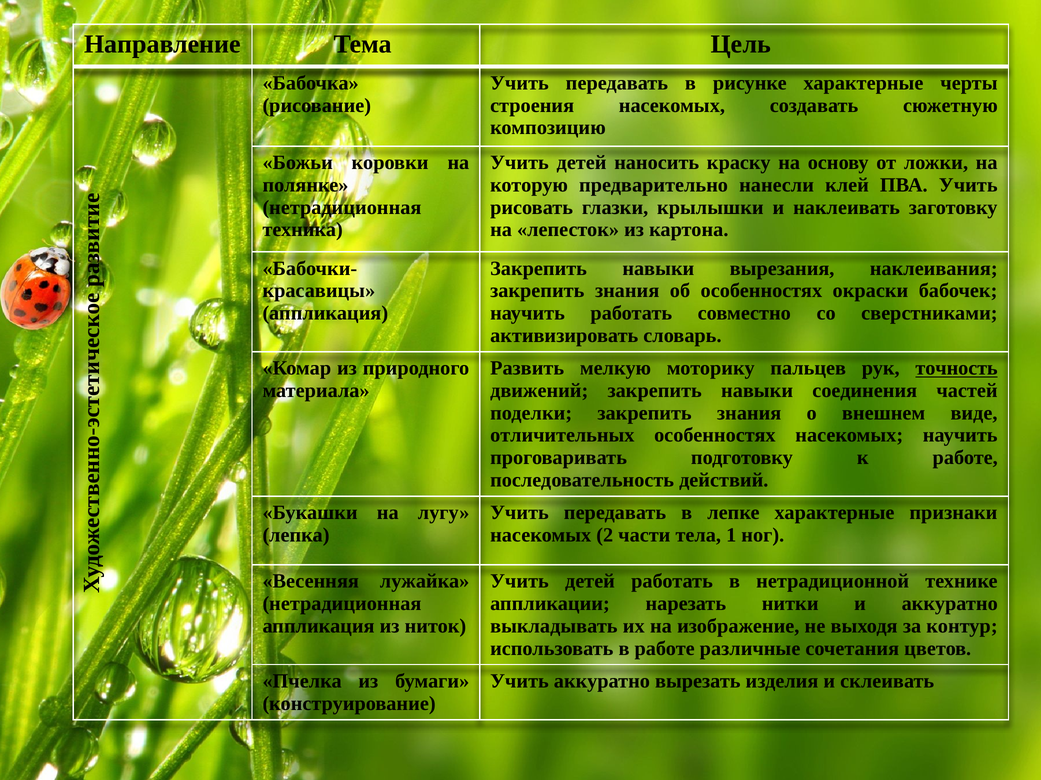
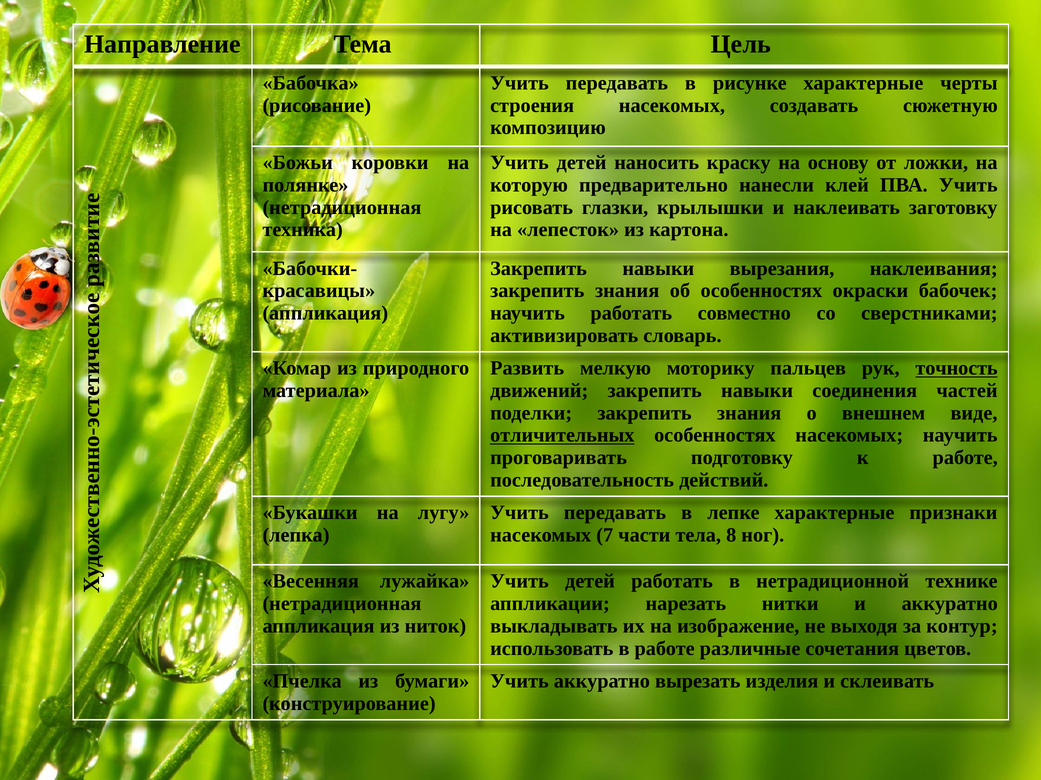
отличительных underline: none -> present (562, 436)
2: 2 -> 7 (605, 536)
1: 1 -> 8 (731, 536)
